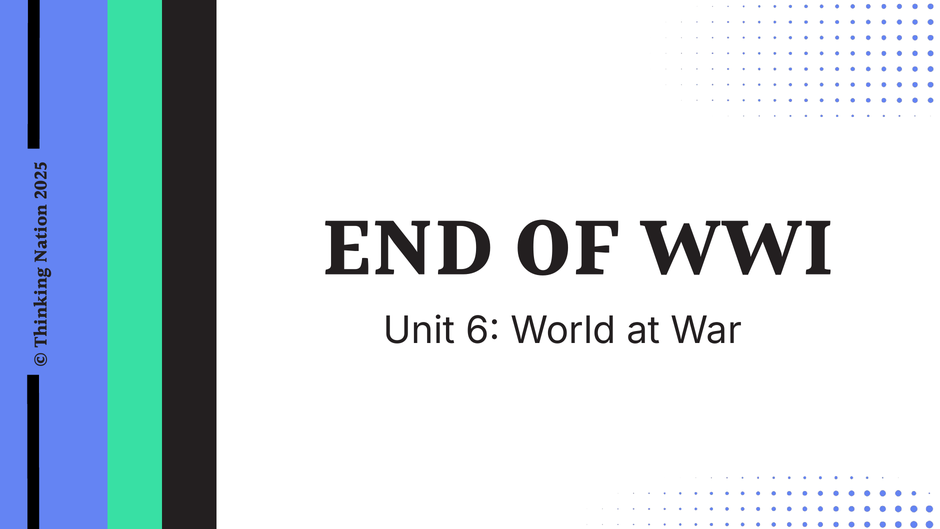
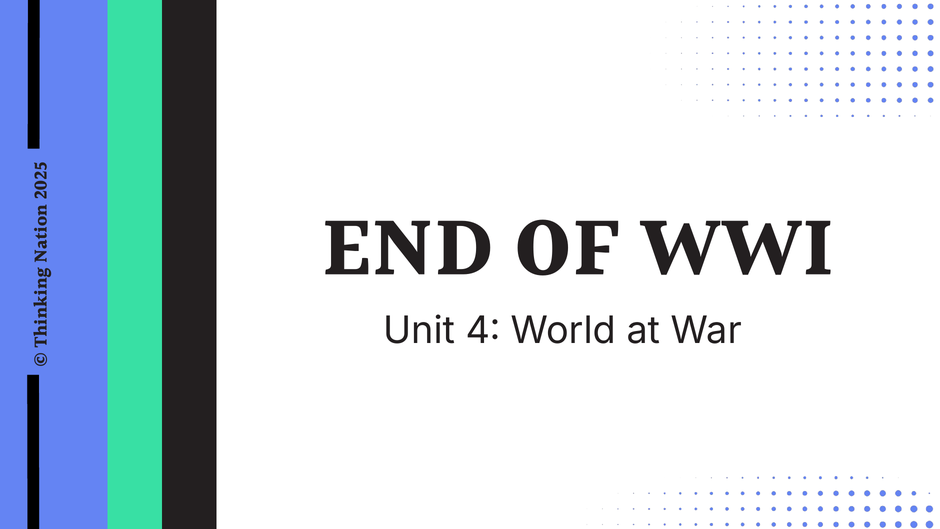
6: 6 -> 4 (483, 331)
